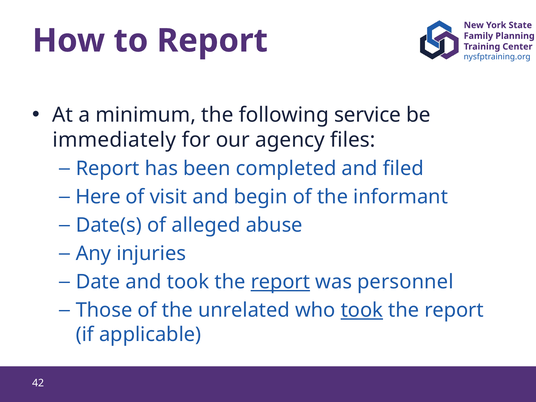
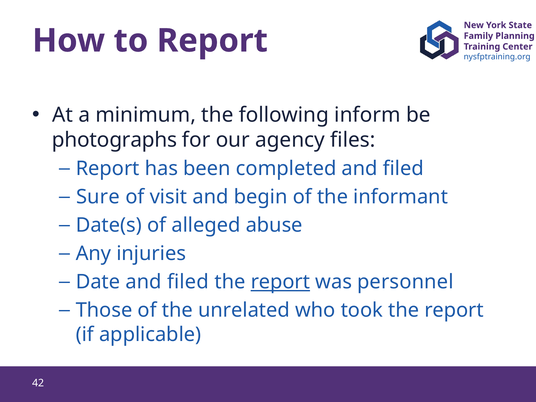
service: service -> inform (367, 115)
immediately: immediately -> photographs (115, 140)
Here: Here -> Sure (98, 197)
Date and took: took -> filed (188, 282)
took underline: present -> none (362, 310)
